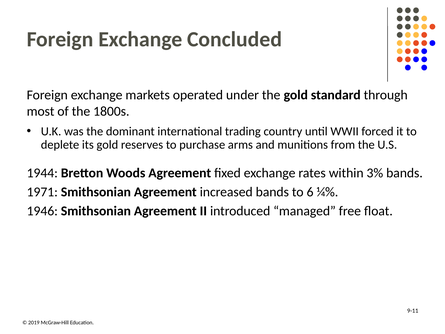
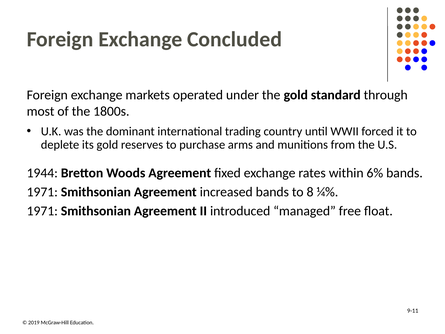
3%: 3% -> 6% (375, 173)
6: 6 -> 8 (310, 192)
46: 46 -> 71 (49, 211)
